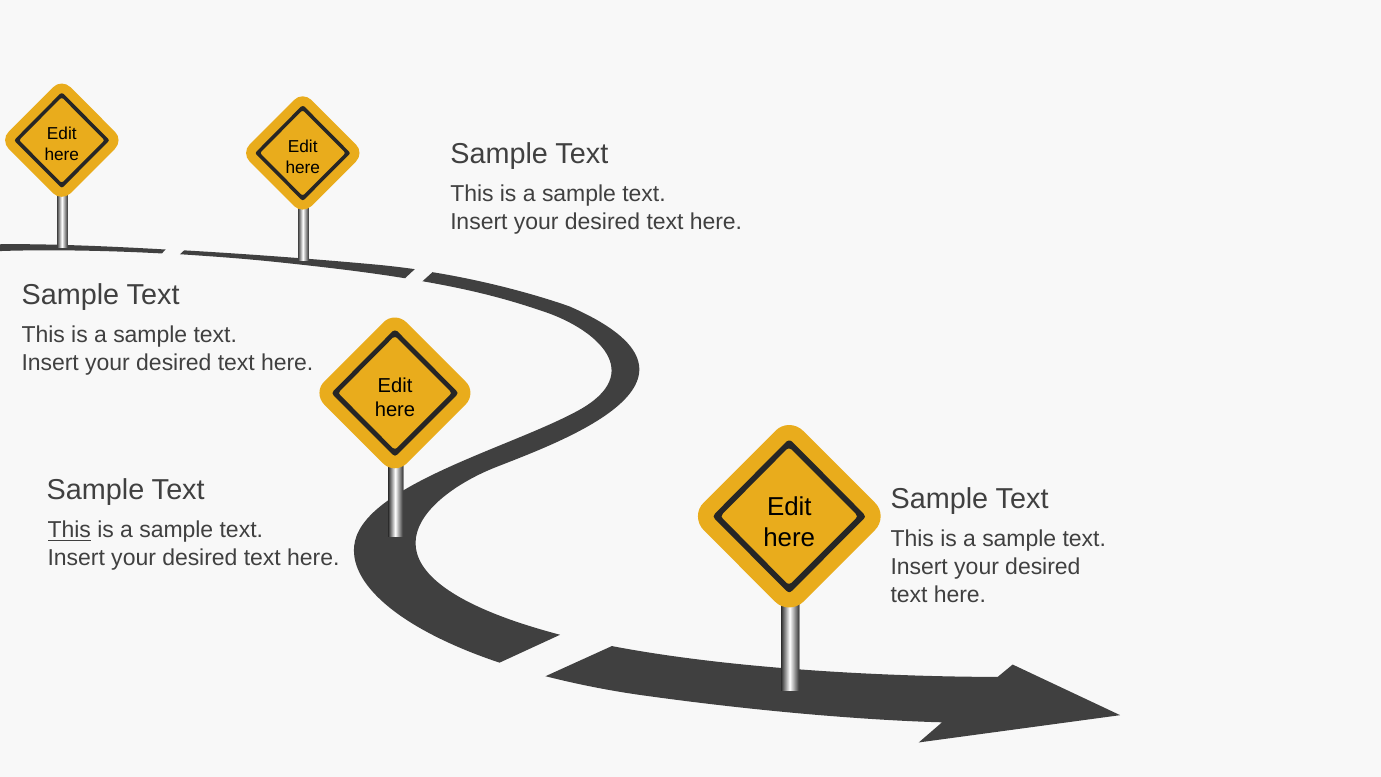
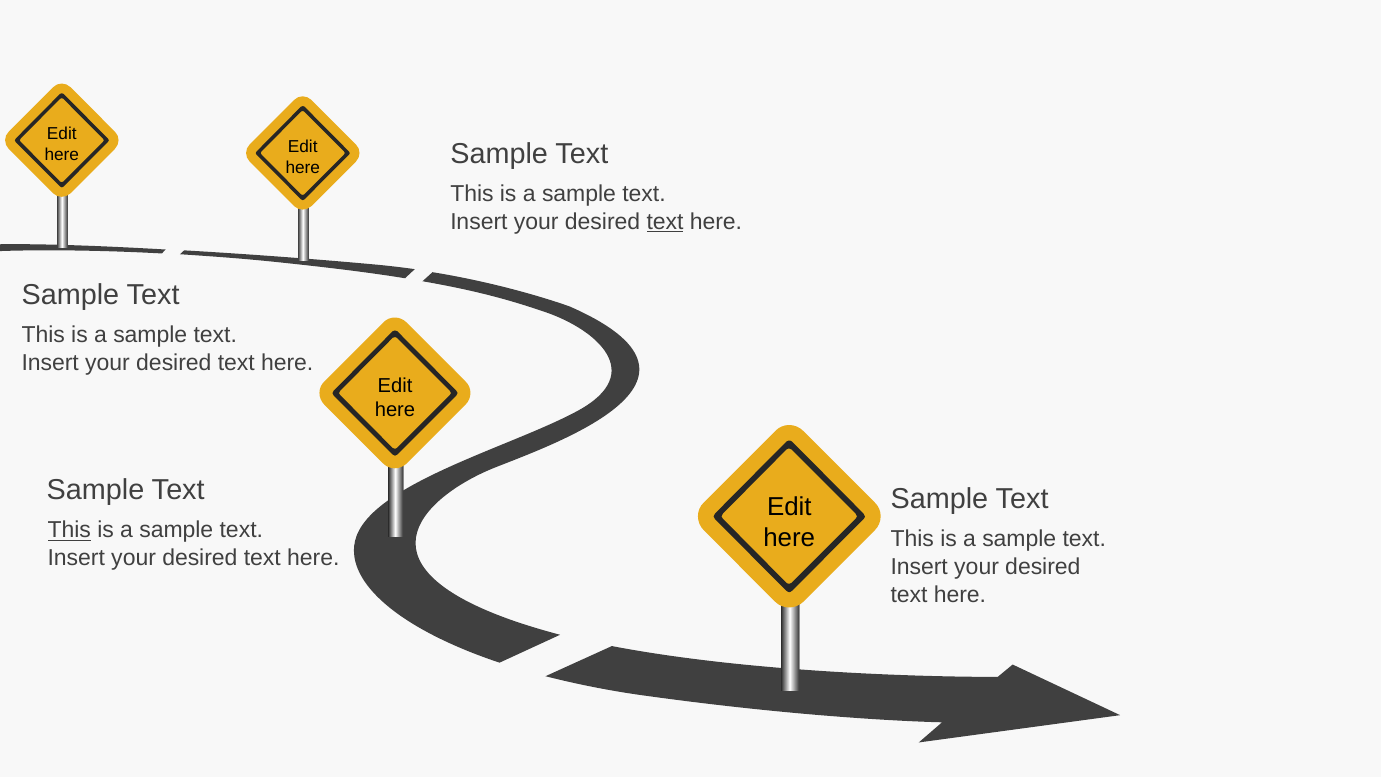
text underline: none -> present (665, 221)
